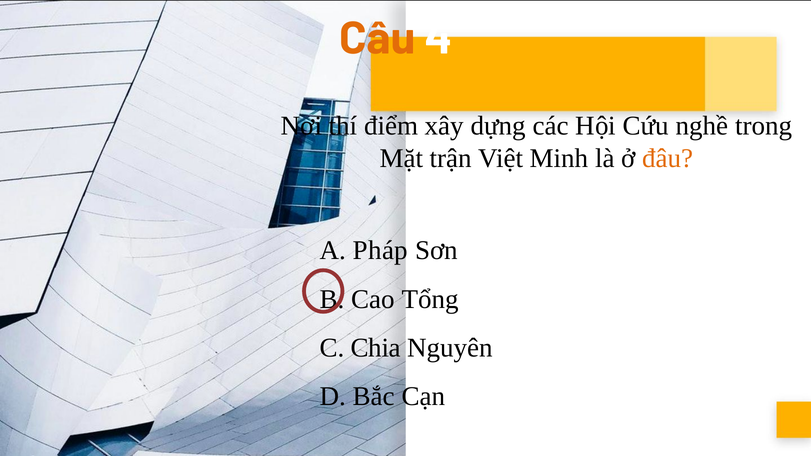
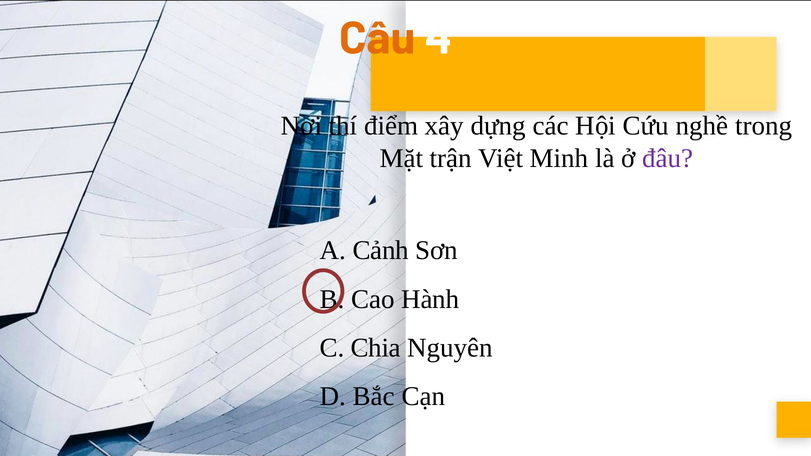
đâu colour: orange -> purple (668, 158)
Pháp: Pháp -> Cảnh (381, 251)
Tổng: Tổng -> Hành (430, 299)
